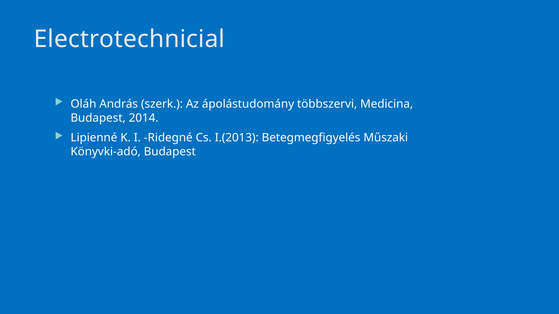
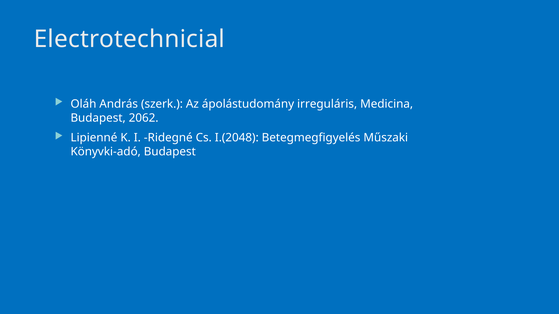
többszervi: többszervi -> irreguláris (327, 104)
2014: 2014 -> 2062 (144, 118)
I.(2013: I.(2013 -> I.(2048 (237, 138)
